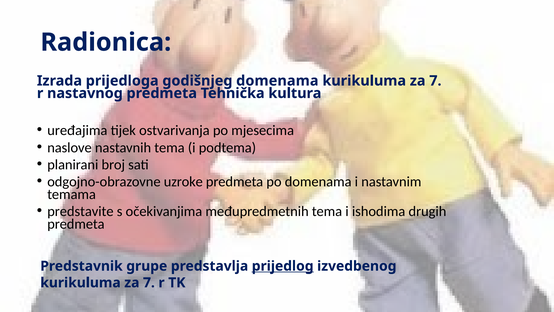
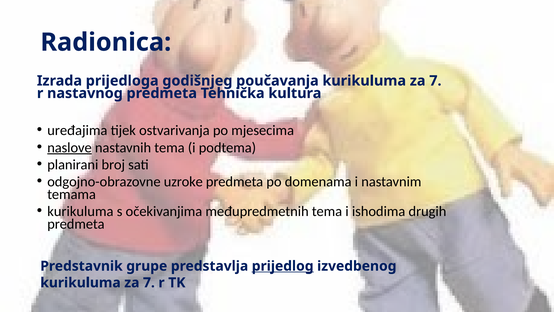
godišnjeg domenama: domenama -> poučavanja (277, 81)
naslove underline: none -> present (69, 147)
predstavite: predstavite -> kurikuluma (80, 211)
